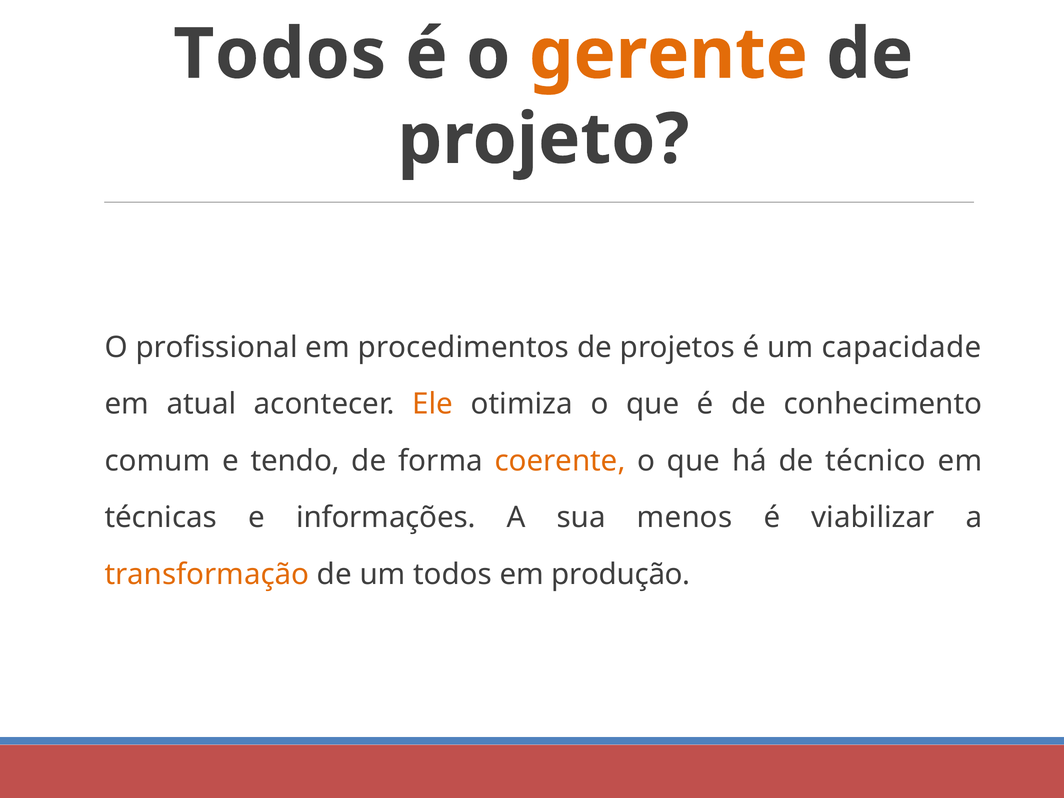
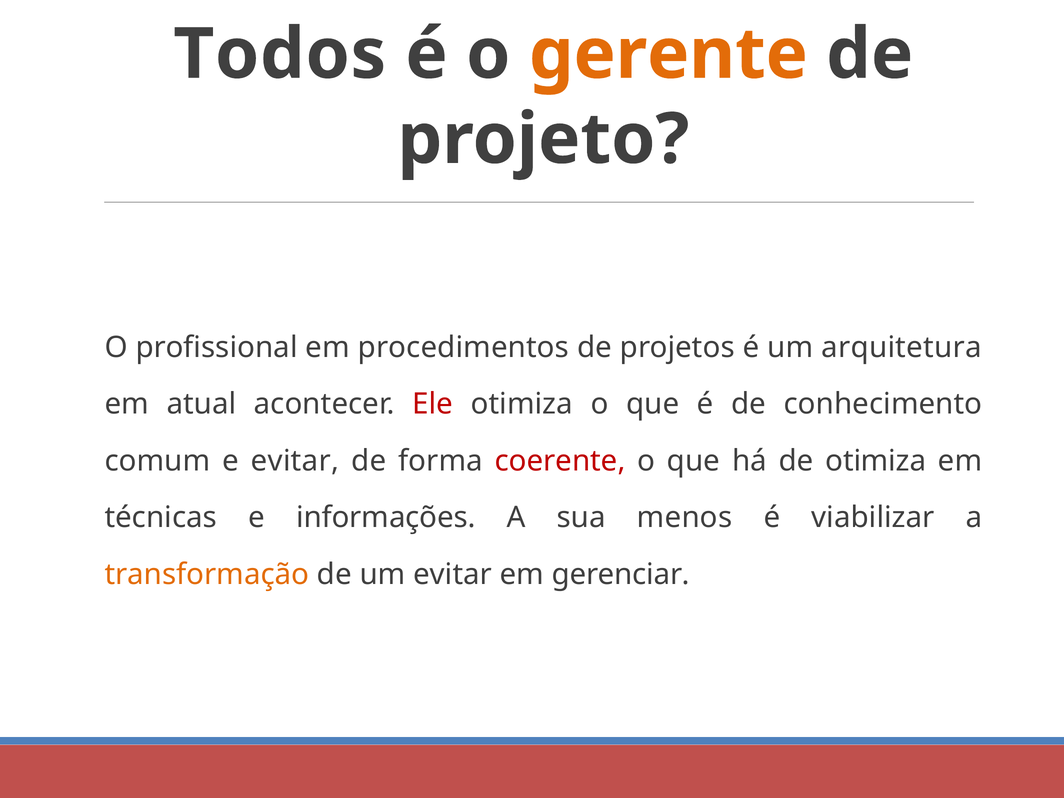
capacidade: capacidade -> arquitetura (902, 347)
Ele colour: orange -> red (433, 404)
e tendo: tendo -> evitar (295, 461)
coerente colour: orange -> red (560, 461)
de técnico: técnico -> otimiza (876, 461)
um todos: todos -> evitar (453, 574)
produção: produção -> gerenciar (621, 574)
